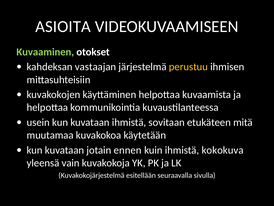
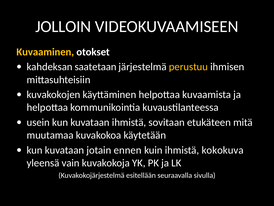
ASIOITA: ASIOITA -> JOLLOIN (63, 27)
Kuvaaminen colour: light green -> yellow (45, 52)
vastaajan: vastaajan -> saatetaan (96, 67)
